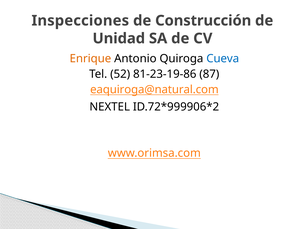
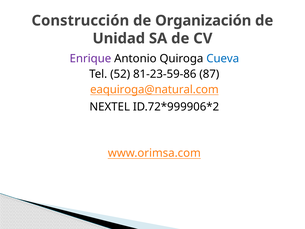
Inspecciones: Inspecciones -> Construcción (80, 21)
Construcción: Construcción -> Organización (203, 21)
Enrique colour: orange -> purple (90, 59)
81-23-19-86: 81-23-19-86 -> 81-23-59-86 (165, 74)
